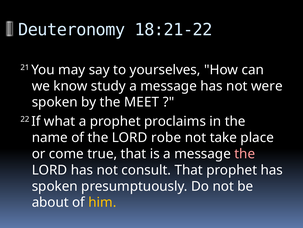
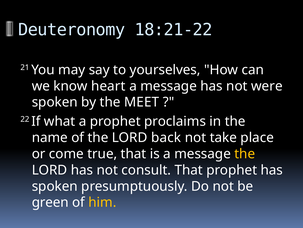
study: study -> heart (108, 86)
robe: robe -> back (166, 137)
the colour: pink -> yellow (245, 153)
about: about -> green (50, 202)
